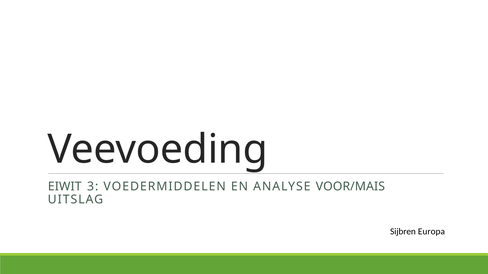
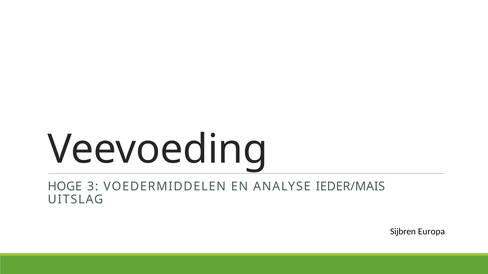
EIWIT: EIWIT -> HOGE (65, 187)
VOOR/MAIS: VOOR/MAIS -> IEDER/MAIS (350, 187)
